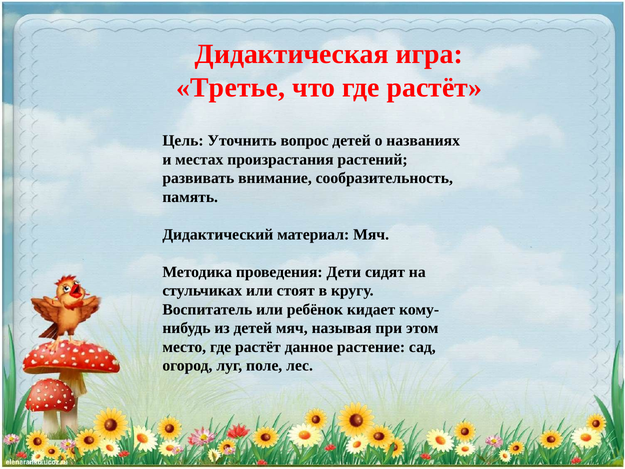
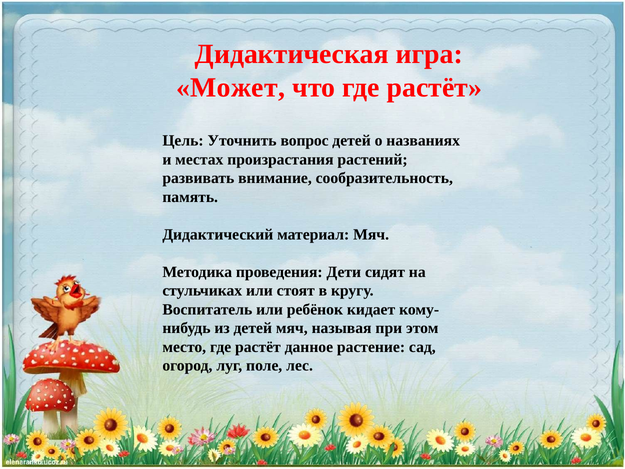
Третье: Третье -> Может (231, 88)
